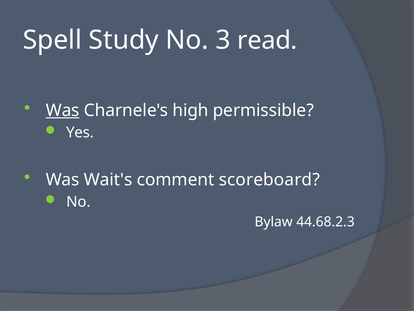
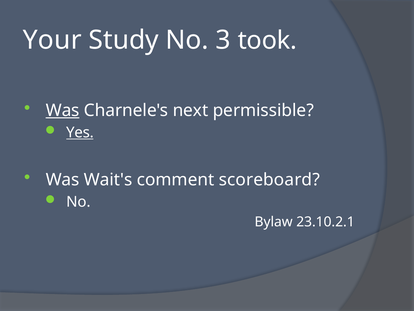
Spell: Spell -> Your (52, 40)
read: read -> took (267, 41)
high: high -> next (190, 110)
Yes underline: none -> present (80, 132)
44.68.2.3: 44.68.2.3 -> 23.10.2.1 (325, 222)
